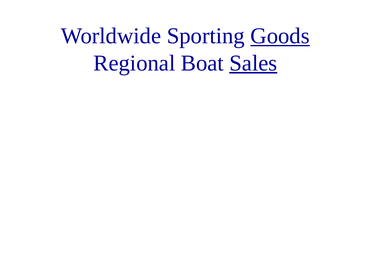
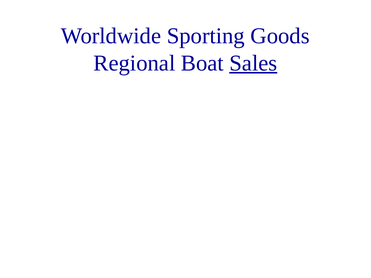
Goods underline: present -> none (280, 36)
